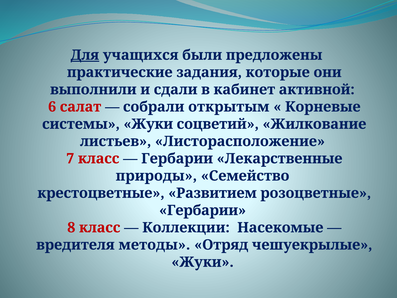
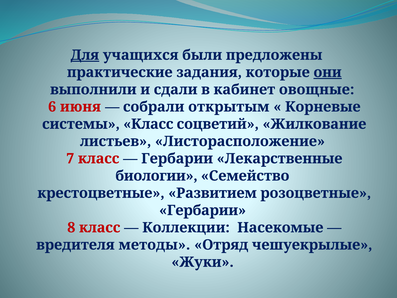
они underline: none -> present (328, 72)
активной: активной -> овощные (317, 89)
салат: салат -> июня (80, 107)
системы Жуки: Жуки -> Класс (148, 124)
природы: природы -> биологии (156, 176)
